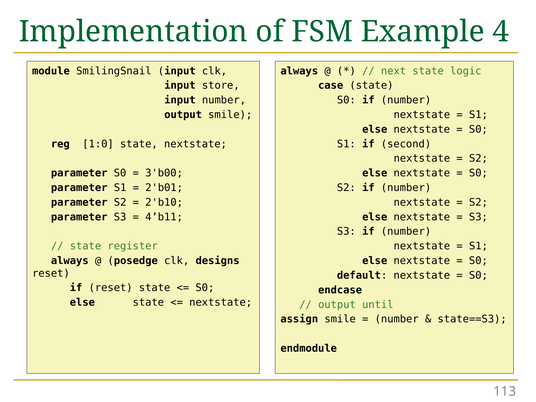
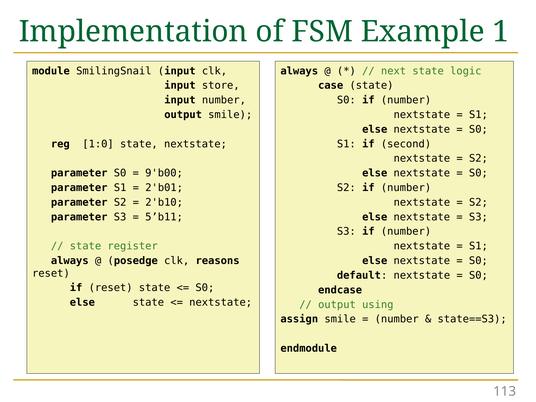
4: 4 -> 1 (501, 32)
3'b00: 3'b00 -> 9'b00 (164, 173)
4’b11: 4’b11 -> 5’b11 (164, 217)
designs: designs -> reasons (218, 261)
until: until -> using (378, 305)
